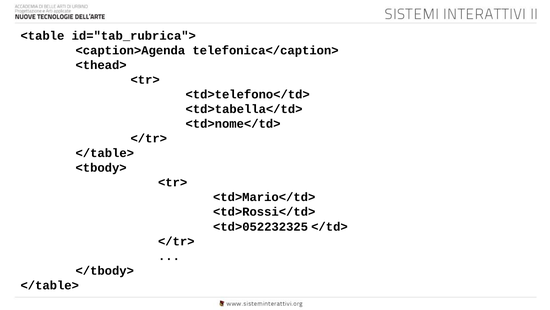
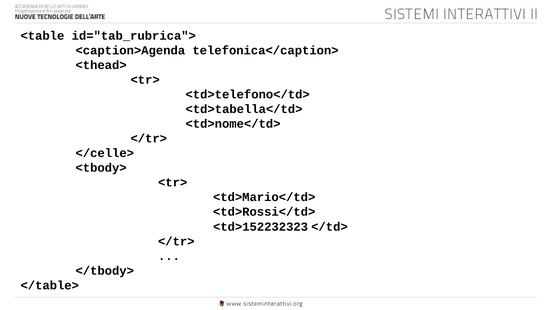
</table>: </table> -> </celle> (105, 153)
<td>052232325: <td>052232325 -> <td>152232323 (261, 226)
